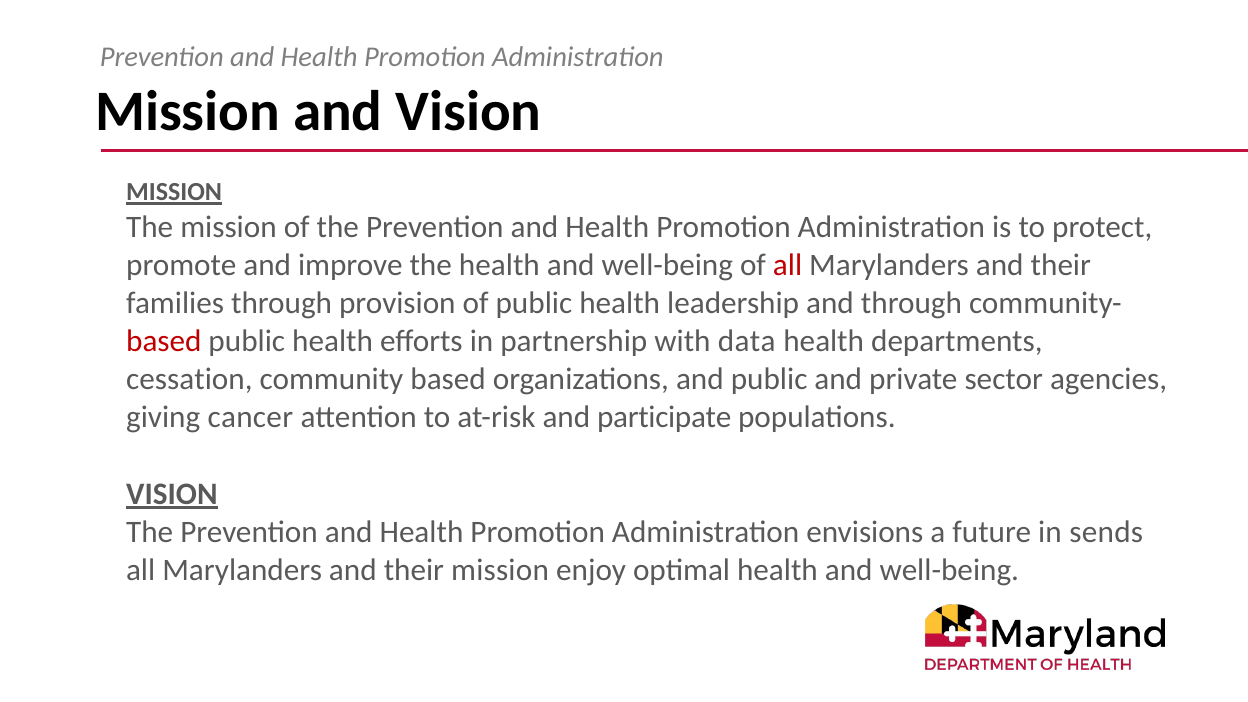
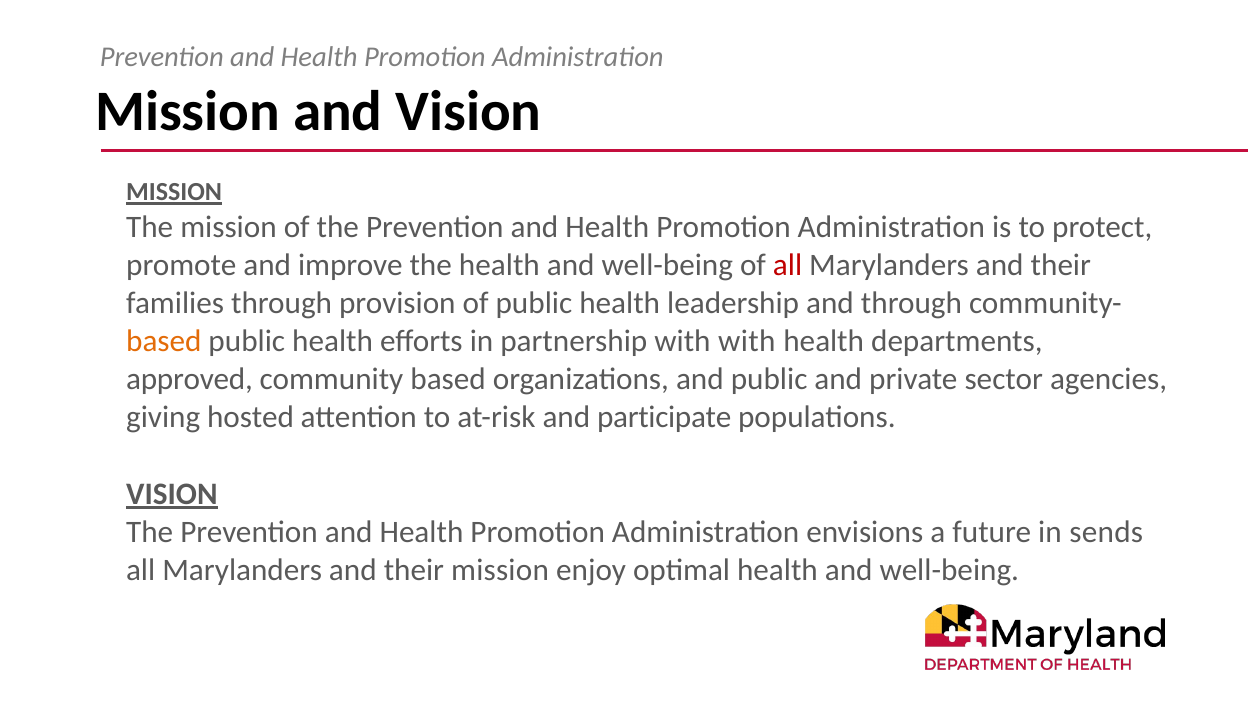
based colour: red -> orange (164, 342)
with data: data -> with (747, 342)
cessation: cessation -> approved (190, 380)
cancer: cancer -> hosted (251, 418)
